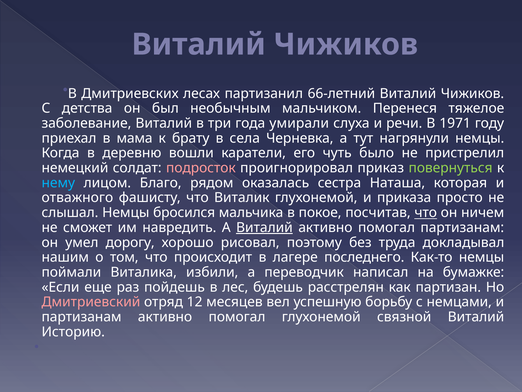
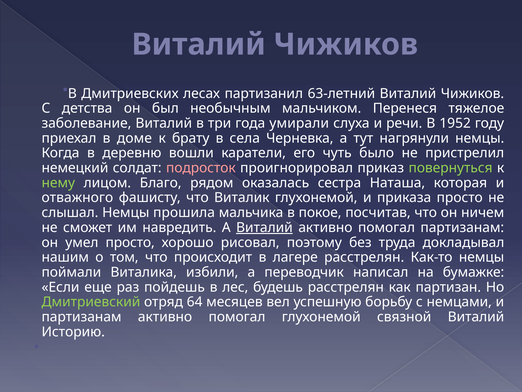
66-летний: 66-летний -> 63-летний (341, 93)
1971: 1971 -> 1952 (455, 123)
мама: мама -> доме (134, 138)
нему colour: light blue -> light green (58, 183)
бросился: бросился -> прошила (184, 212)
что underline: present -> none (426, 212)
умел дорогу: дорогу -> просто (130, 242)
лагере последнего: последнего -> расстрелян (364, 257)
Дмитриевский colour: pink -> light green (91, 302)
12: 12 -> 64 (195, 302)
